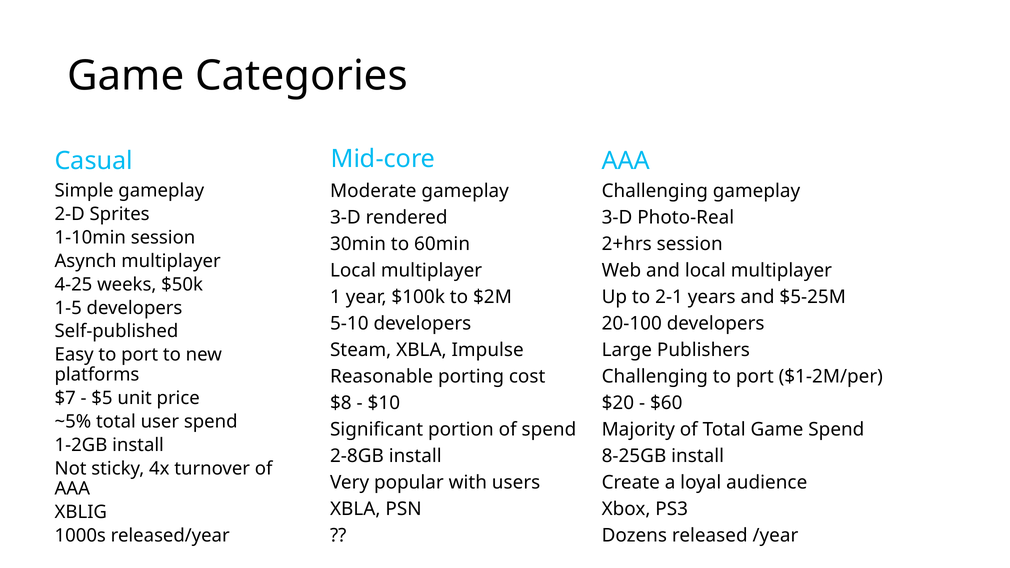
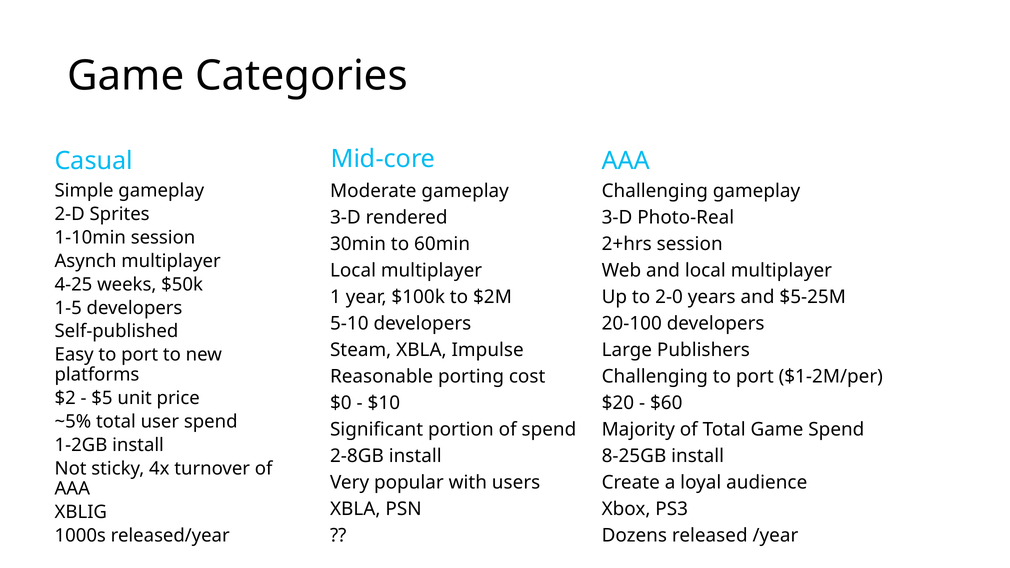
2-1: 2-1 -> 2-0 (669, 297)
$7: $7 -> $2 (65, 398)
$8: $8 -> $0 (341, 403)
